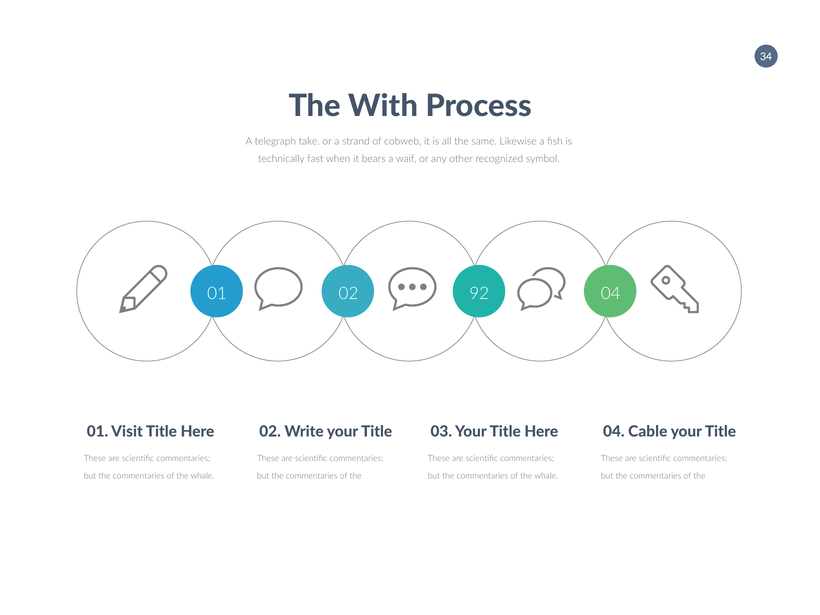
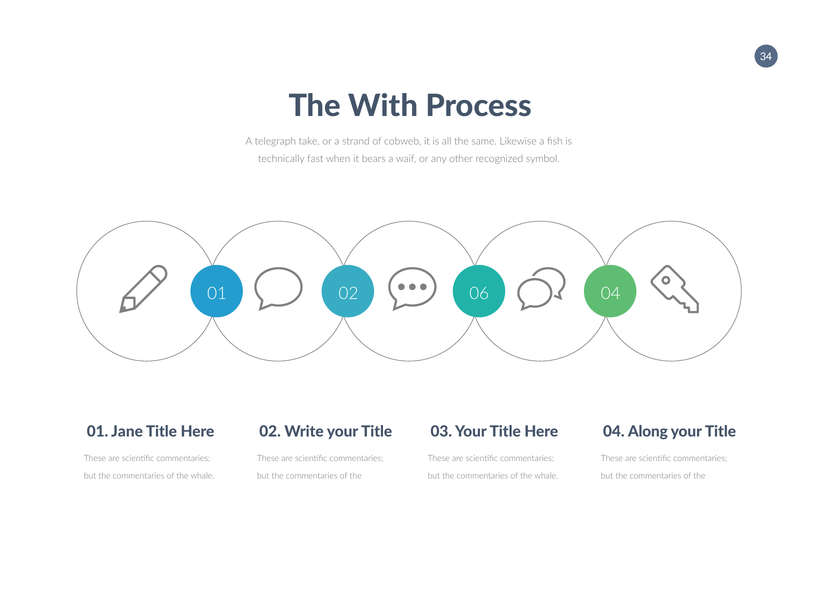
92: 92 -> 06 (479, 294)
Visit: Visit -> Jane (127, 432)
Cable: Cable -> Along (648, 432)
